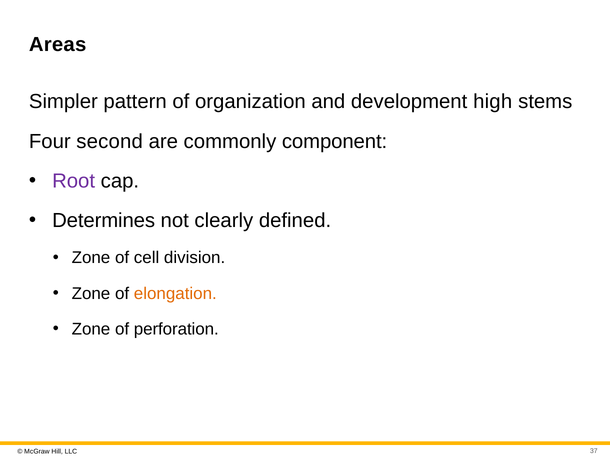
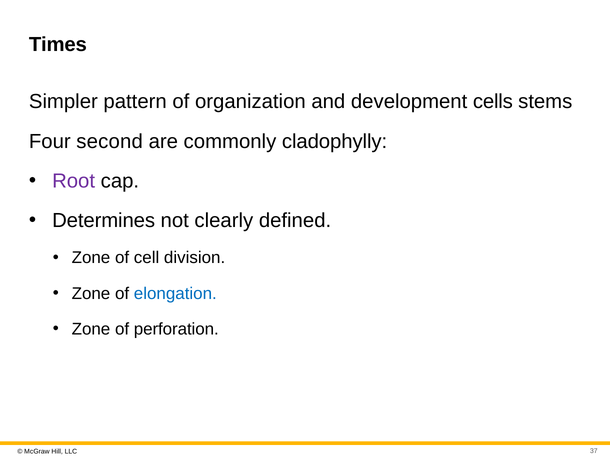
Areas: Areas -> Times (58, 44)
high: high -> cells (493, 102)
component: component -> cladophylly (335, 141)
elongation colour: orange -> blue (175, 294)
